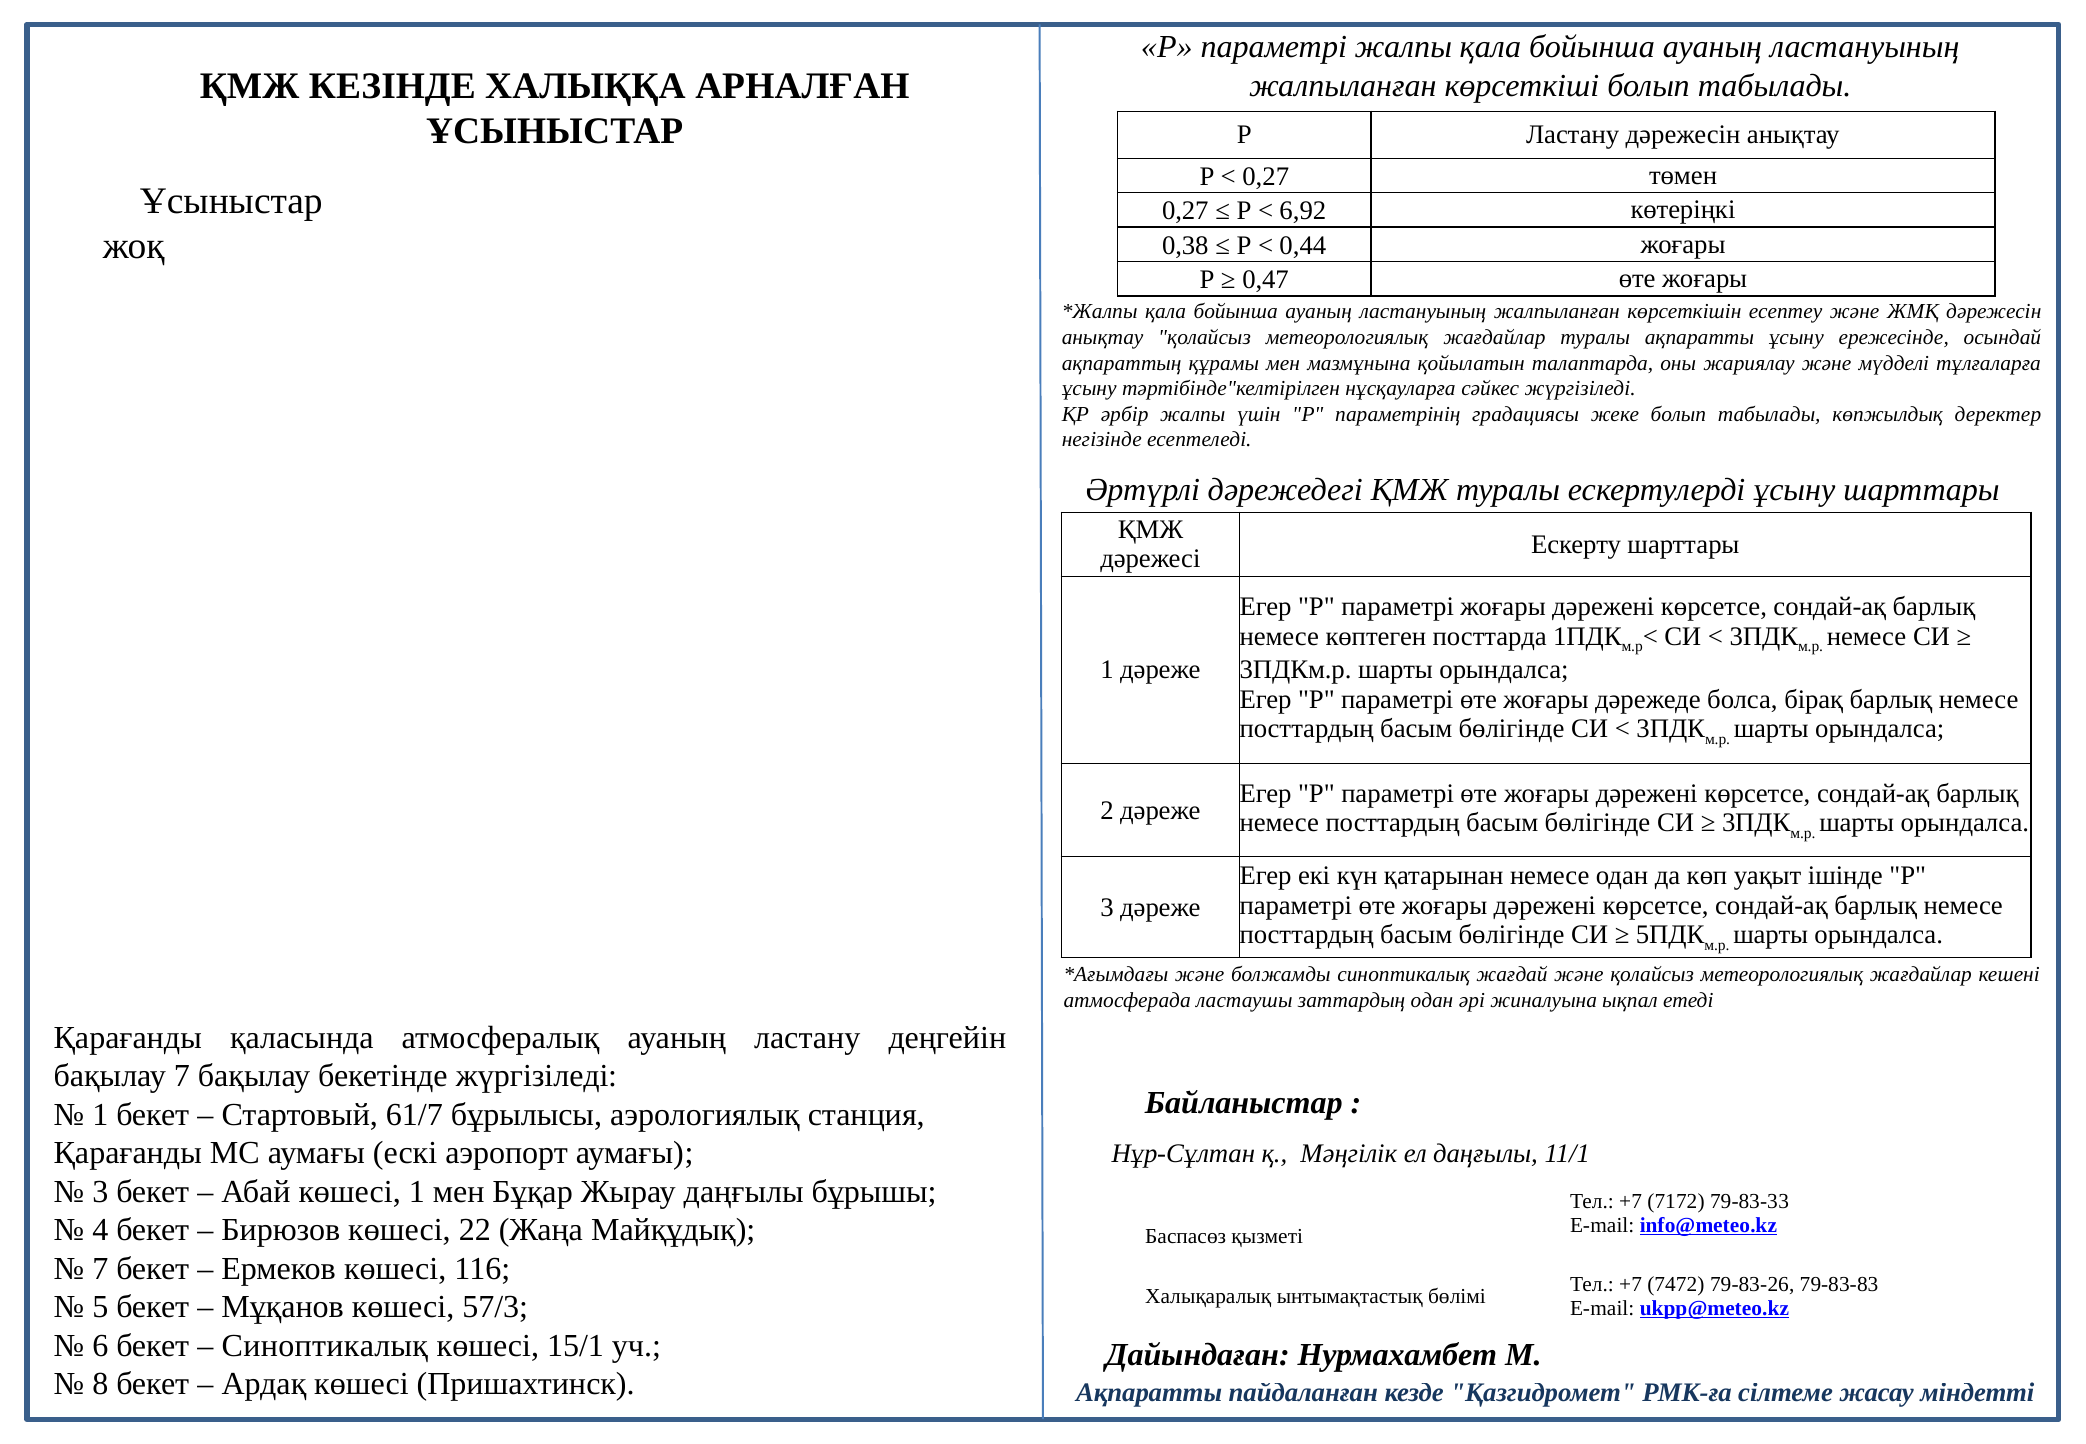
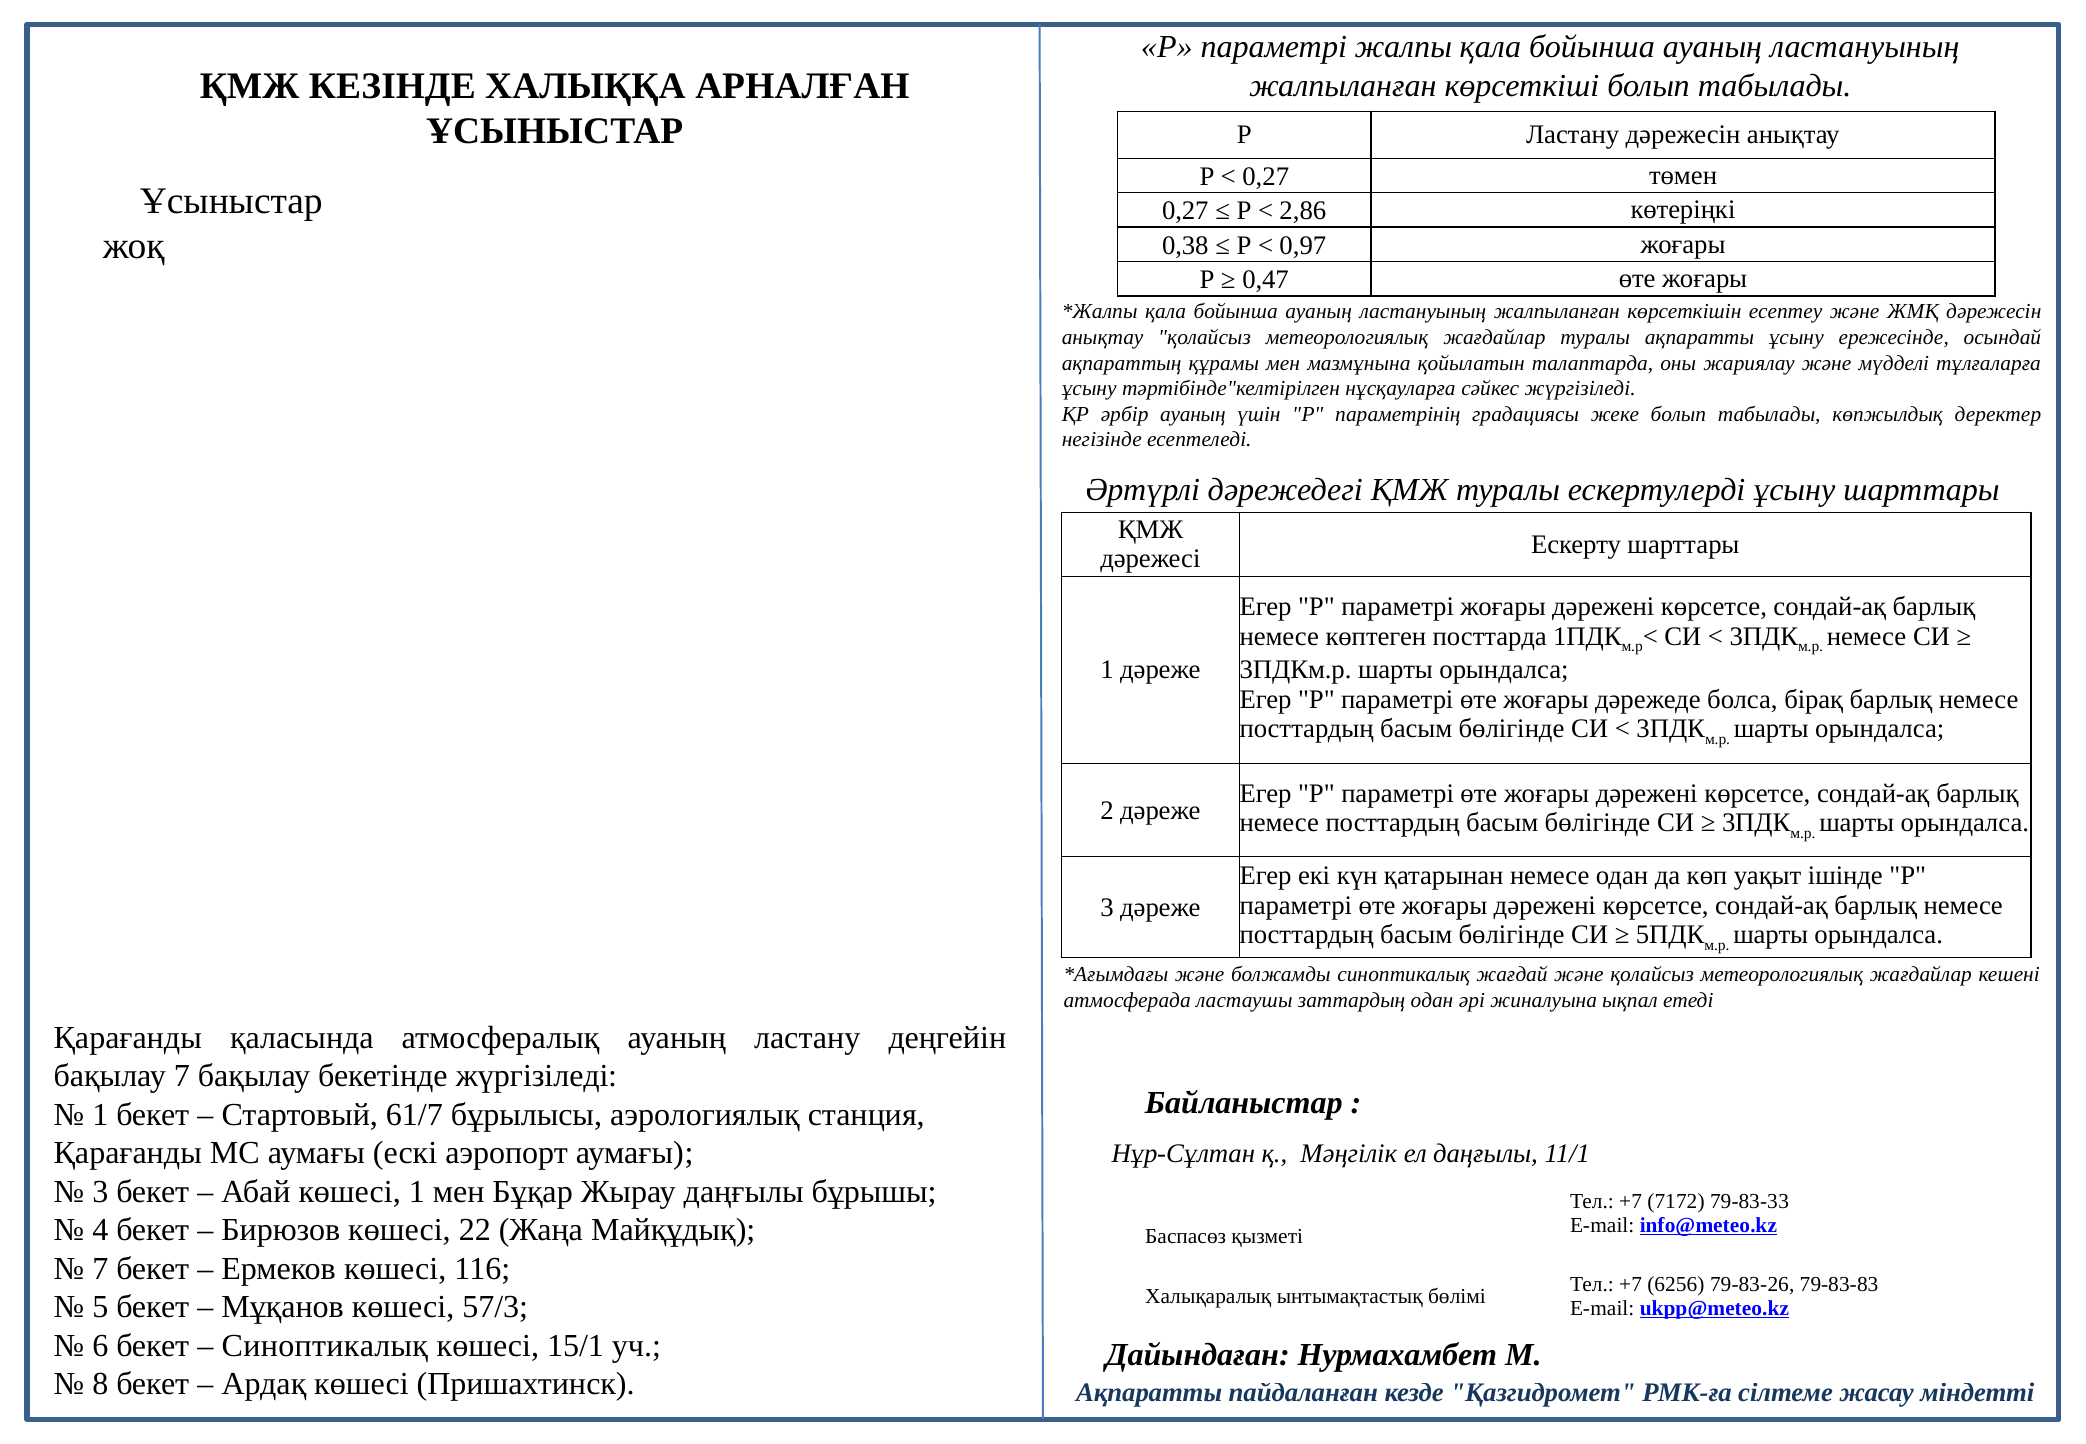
6,92: 6,92 -> 2,86 (1303, 211)
0,44: 0,44 -> 0,97 (1303, 246)
әрбір жалпы: жалпы -> ауаның (1193, 414)
7472: 7472 -> 6256 (1676, 1285)
